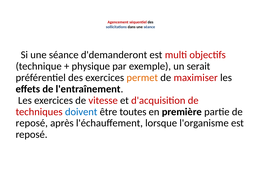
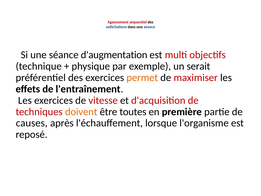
d'demanderont: d'demanderont -> d'augmentation (114, 55)
doivent colour: blue -> orange (81, 112)
reposé: reposé -> causes (32, 123)
